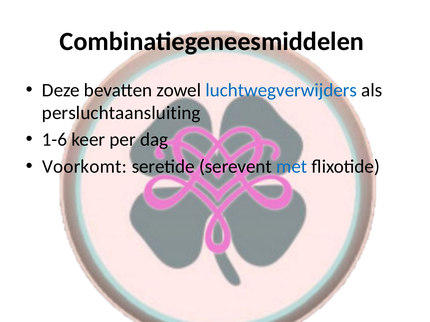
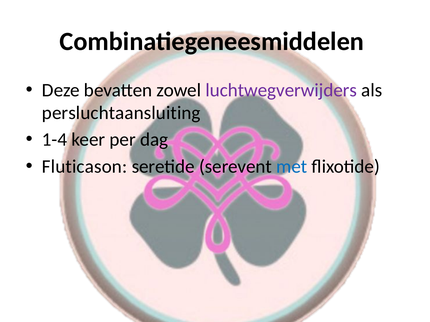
luchtwegverwijders colour: blue -> purple (281, 90)
1-6: 1-6 -> 1-4 (55, 140)
Voorkomt: Voorkomt -> Fluticason (85, 167)
